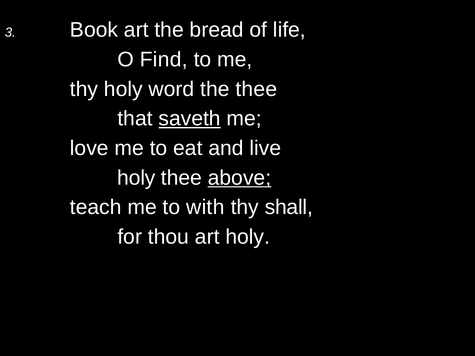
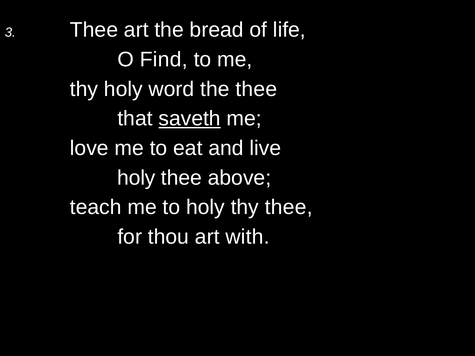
3 Book: Book -> Thee (94, 30)
above underline: present -> none (240, 178)
to with: with -> holy (205, 207)
thy shall: shall -> thee (289, 207)
art holy: holy -> with (248, 237)
